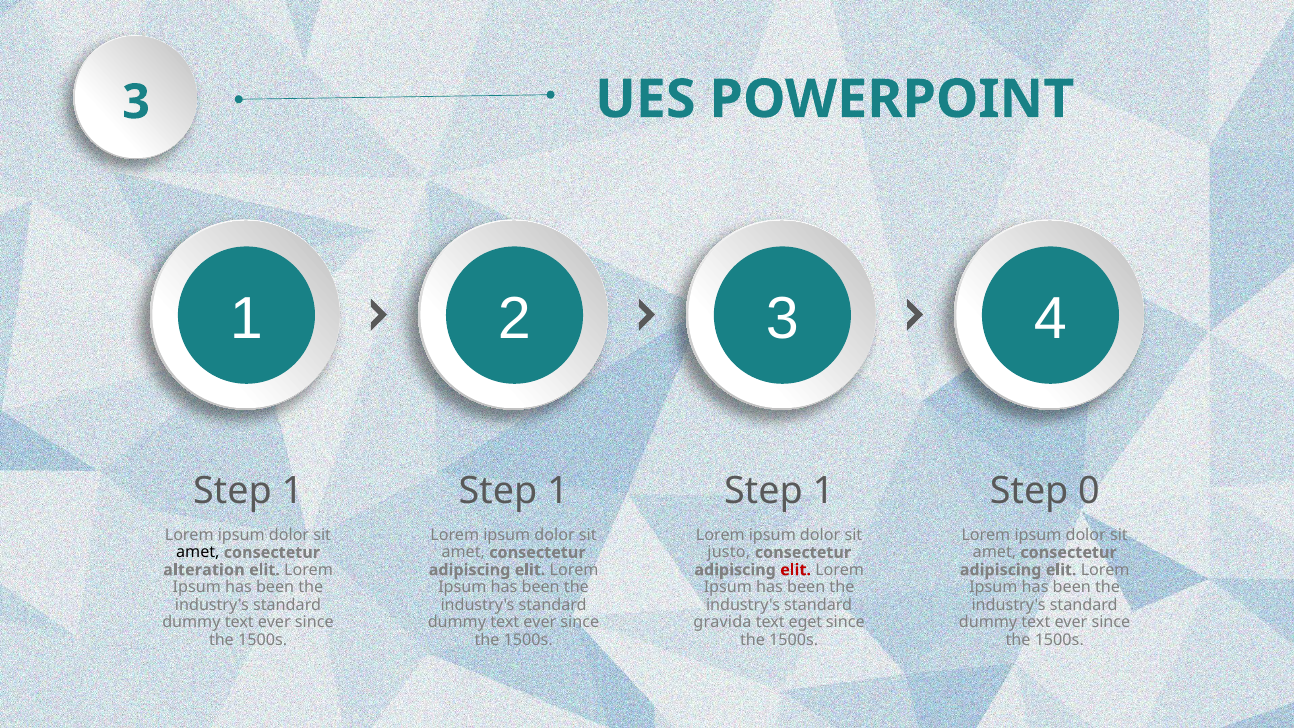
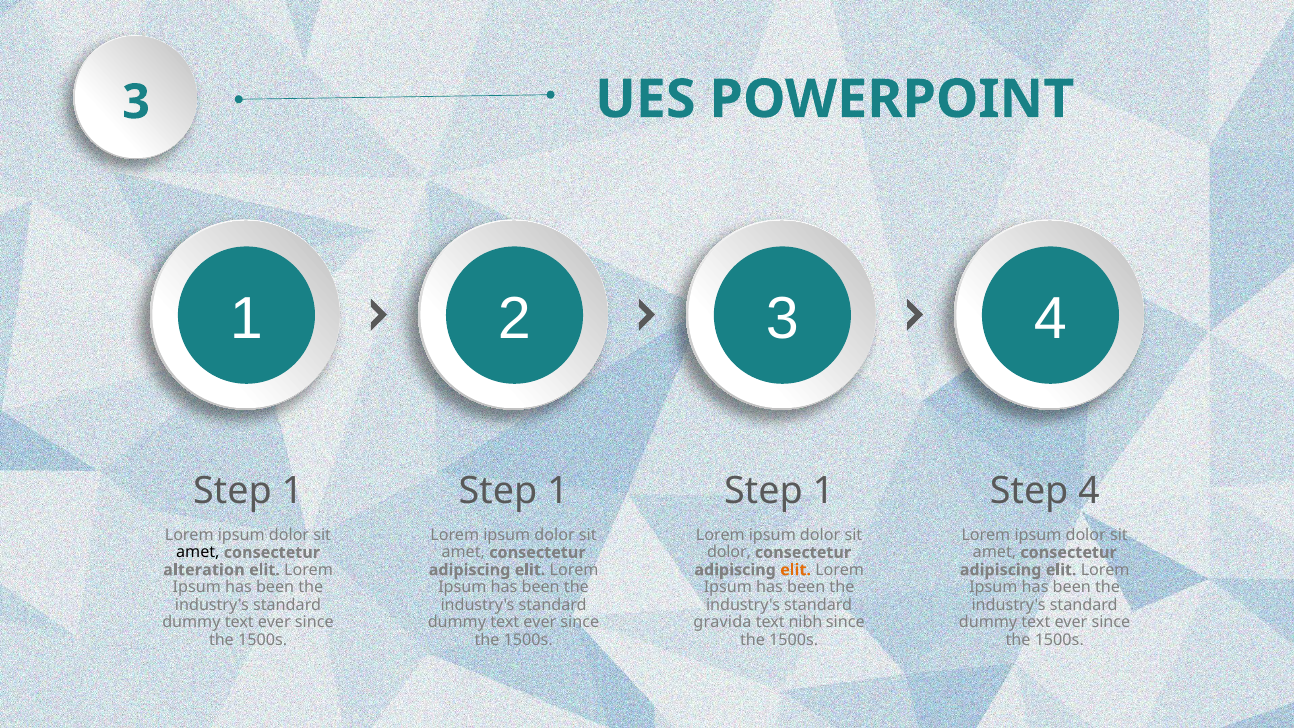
Step 0: 0 -> 4 (1089, 490)
justo: justo -> dolor (729, 552)
elit colour: red -> orange (796, 570)
eget: eget -> nibh (805, 622)
